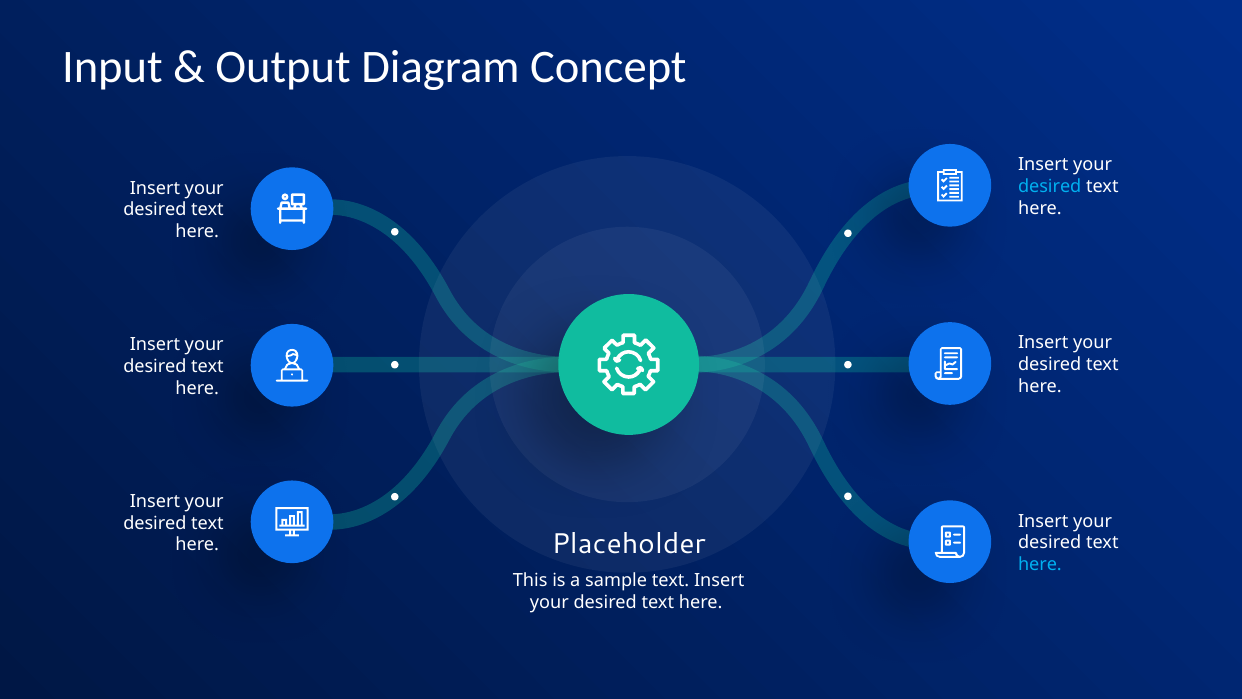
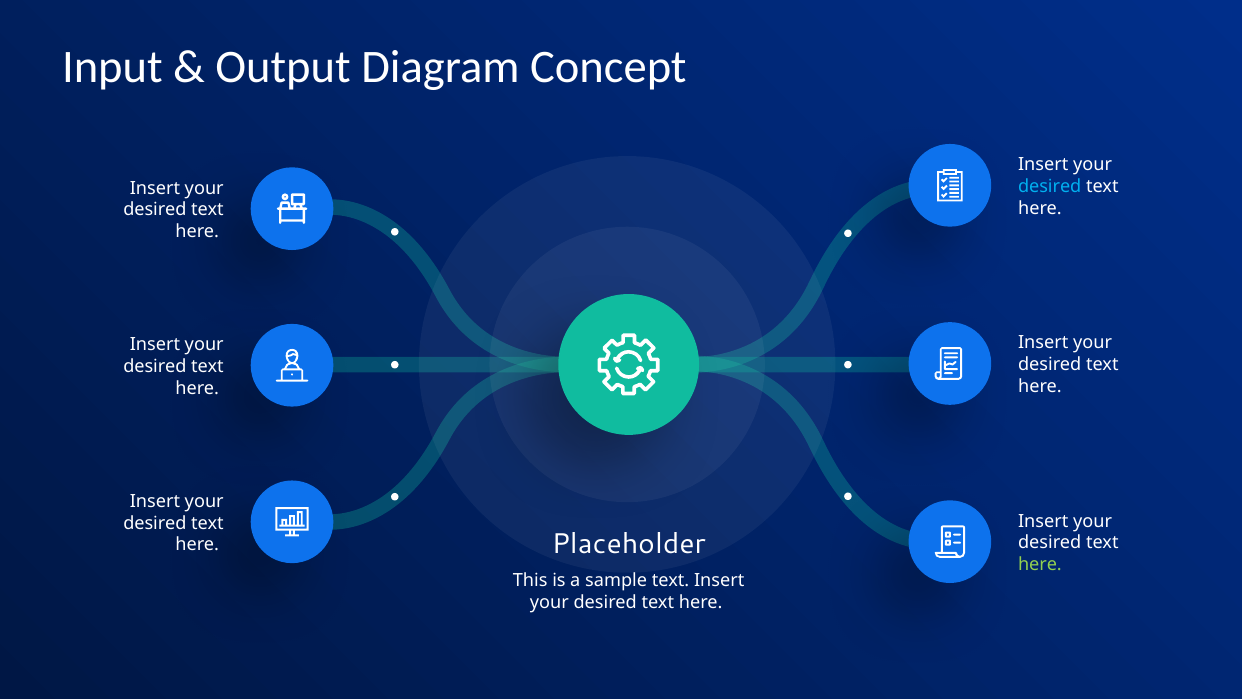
here colour: light blue -> light green (1040, 565)
